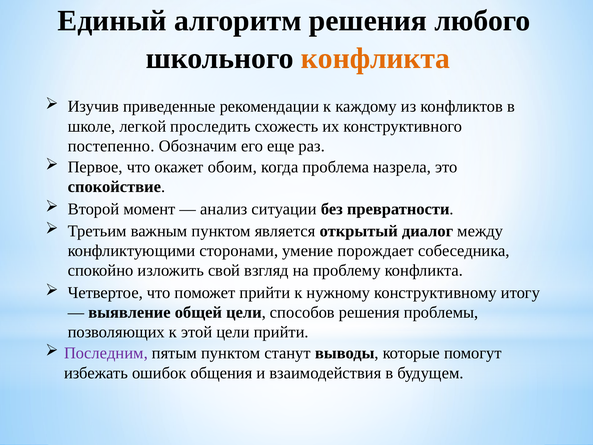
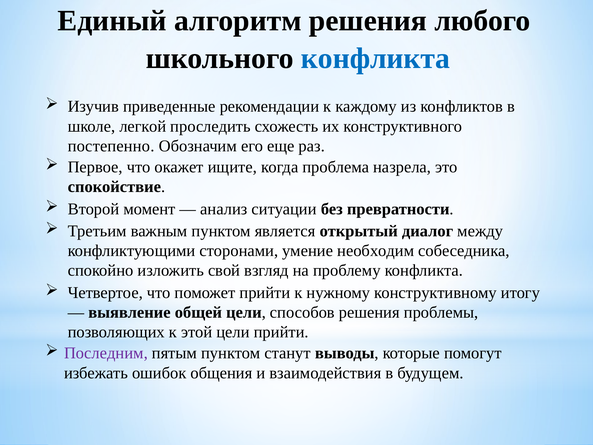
конфликта colour: orange -> blue (375, 59)
обоим: обоим -> ищите (232, 167)
порождает: порождает -> необходим (376, 251)
